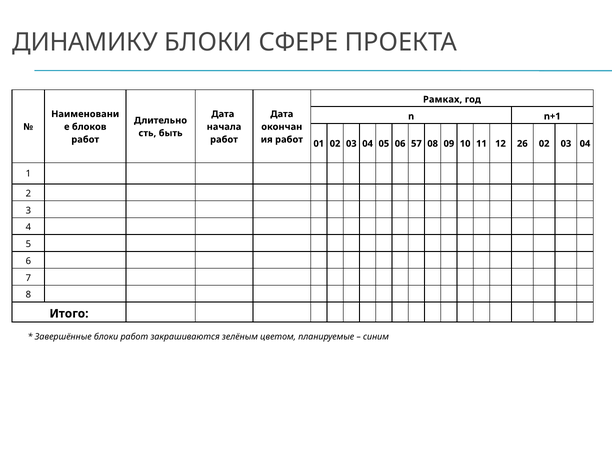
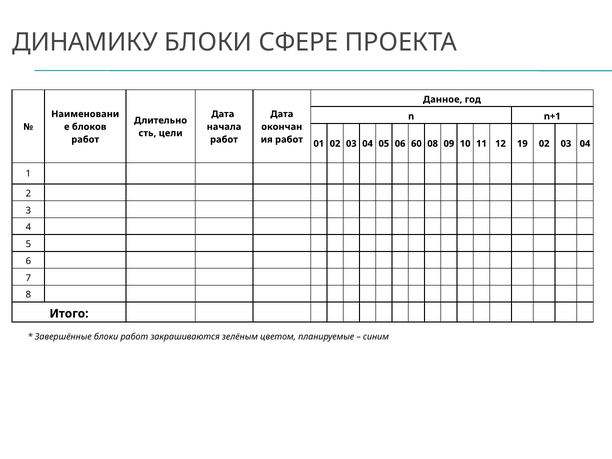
Рамках: Рамках -> Данное (443, 99)
быть: быть -> цели (171, 133)
57: 57 -> 60 (416, 144)
26: 26 -> 19 (522, 144)
